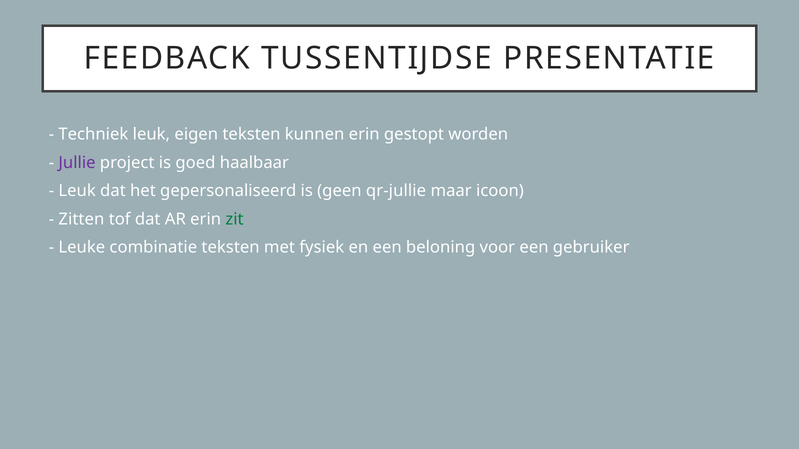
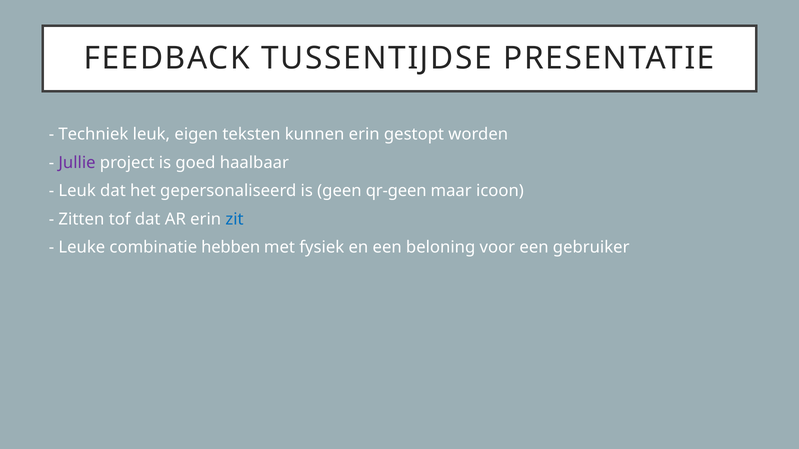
qr-jullie: qr-jullie -> qr-geen (396, 191)
zit colour: green -> blue (235, 219)
combinatie teksten: teksten -> hebben (231, 248)
